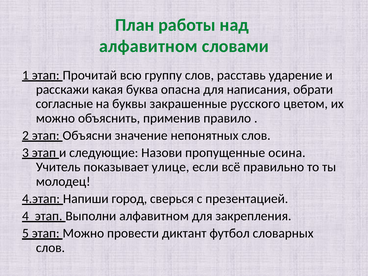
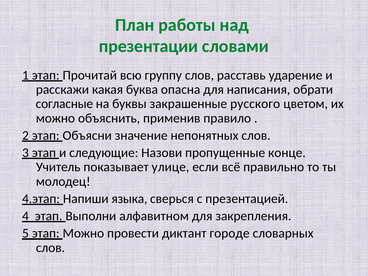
алфавитном: алфавитном -> презентации (148, 46)
осина: осина -> конце (287, 153)
город: город -> языка (129, 199)
футбол: футбол -> городе (230, 233)
